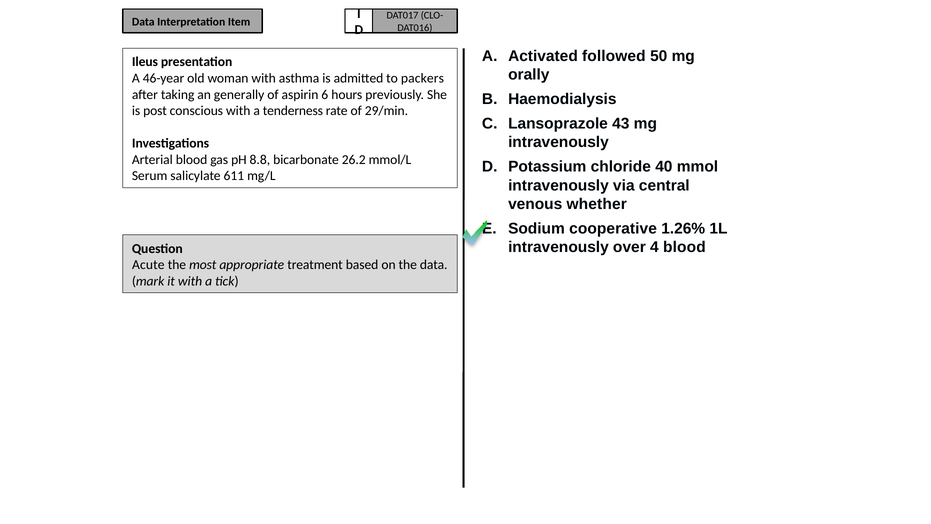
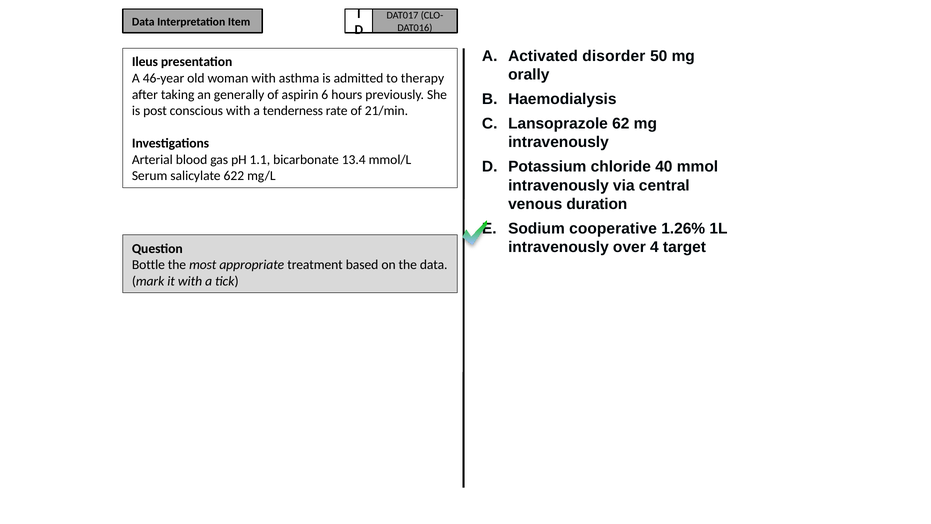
followed: followed -> disorder (614, 56)
packers: packers -> therapy (422, 78)
29/min: 29/min -> 21/min (386, 111)
43: 43 -> 62 (621, 124)
8.8: 8.8 -> 1.1 (260, 160)
26.2: 26.2 -> 13.4 (354, 160)
611: 611 -> 622 (234, 176)
whether: whether -> duration (597, 204)
4 blood: blood -> target (685, 247)
Acute: Acute -> Bottle (148, 265)
